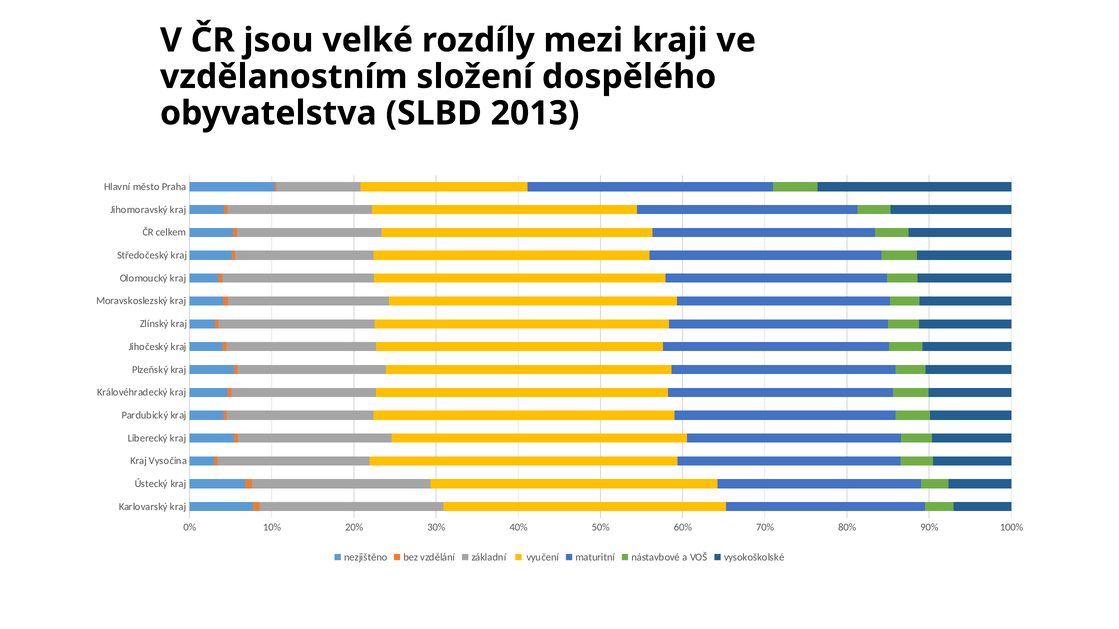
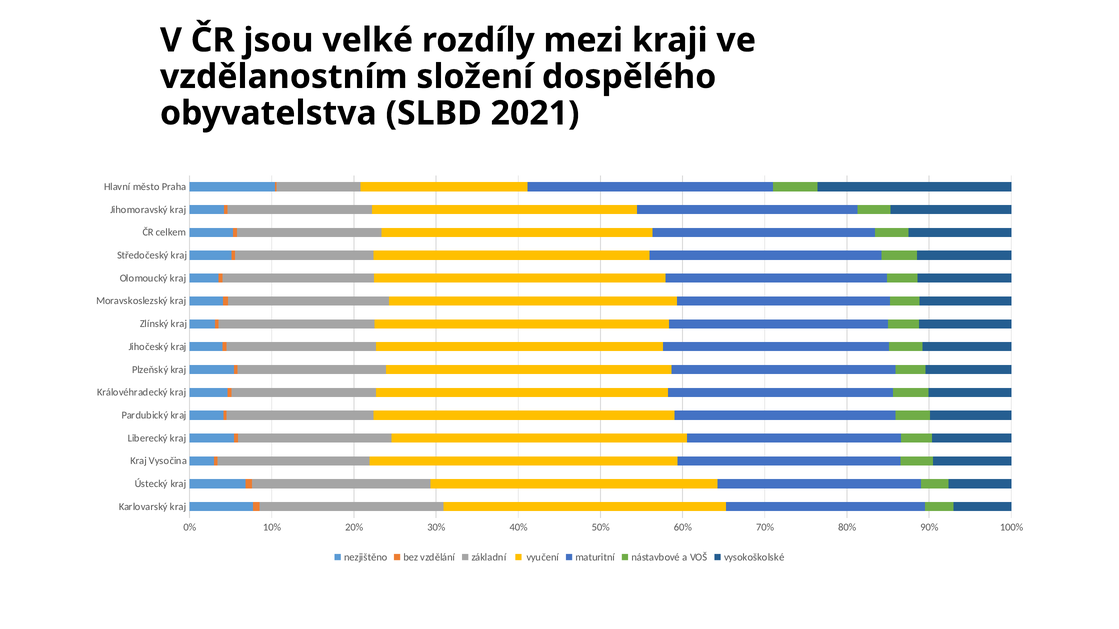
2013: 2013 -> 2021 (535, 113)
